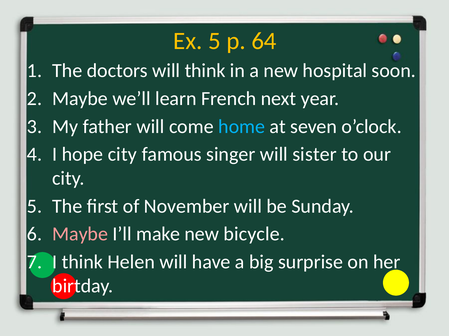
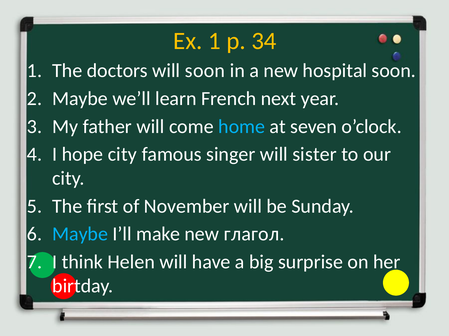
Ex 5: 5 -> 1 (214, 41)
64: 64 -> 34 (264, 41)
will think: think -> soon (205, 71)
Maybe colour: pink -> light blue (80, 235)
bicycle: bicycle -> глагол (254, 235)
